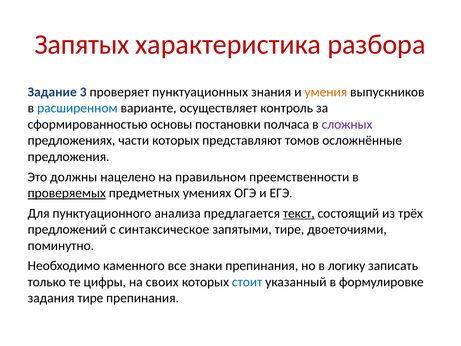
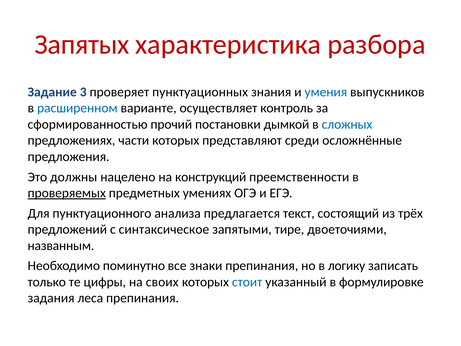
умения colour: orange -> blue (326, 92)
основы: основы -> прочий (171, 124)
полчаса: полчаса -> дымкой (287, 124)
сложных colour: purple -> blue (347, 124)
томов: томов -> среди (302, 140)
правильном: правильном -> конструкций (211, 177)
текст underline: present -> none (299, 213)
поминутно: поминутно -> названным (61, 245)
каменного: каменного -> поминутно (134, 266)
задания тире: тире -> леса (90, 298)
